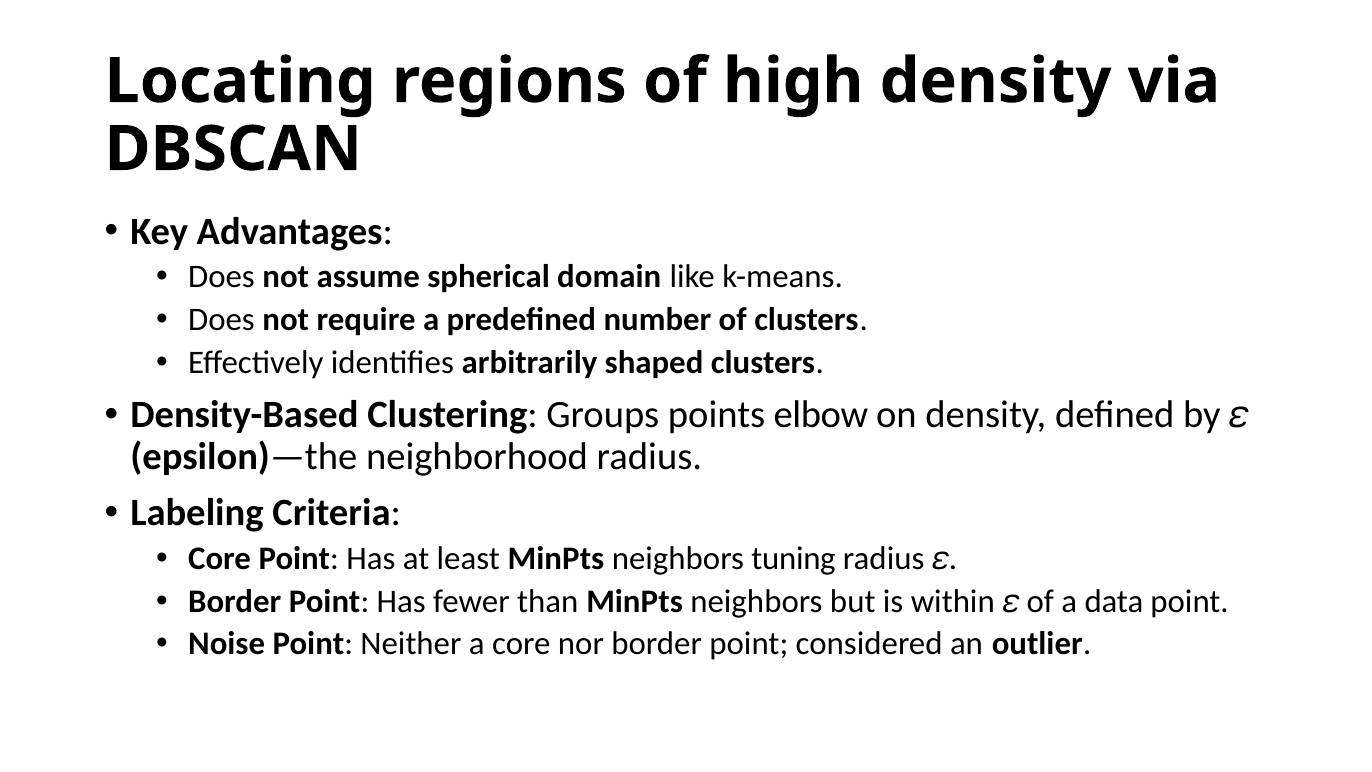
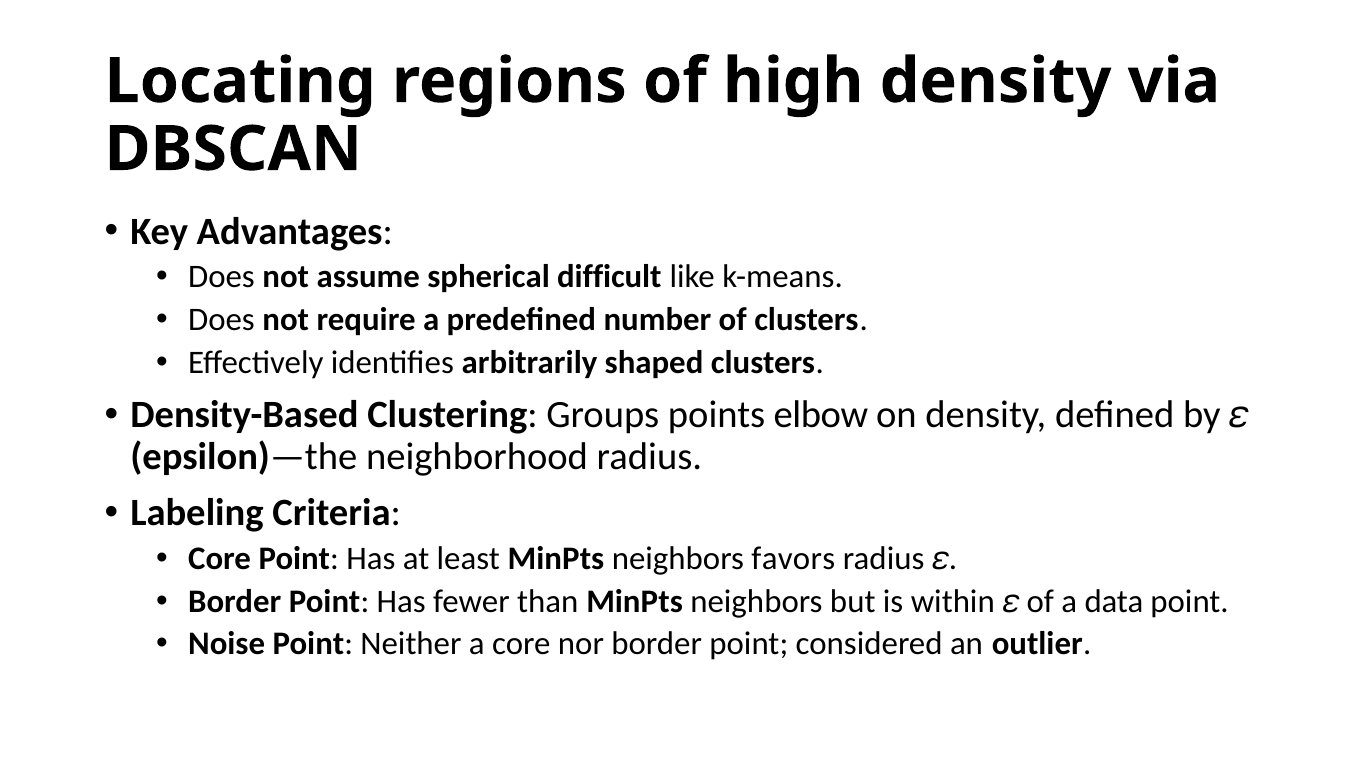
domain: domain -> difficult (609, 277)
tuning: tuning -> favors (793, 559)
